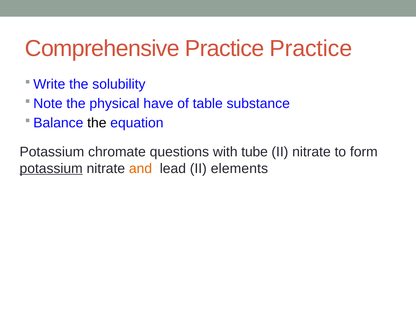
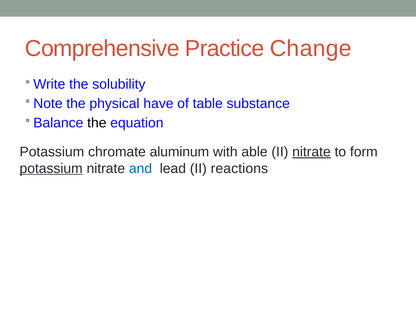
Practice Practice: Practice -> Change (311, 48)
questions: questions -> aluminum (179, 152)
tube: tube -> able (255, 152)
nitrate underline: none -> present (311, 152)
and colour: orange -> blue (140, 168)
elements: elements -> reactions (239, 168)
